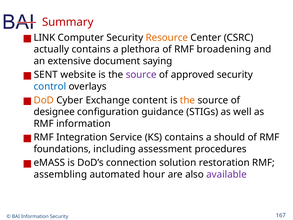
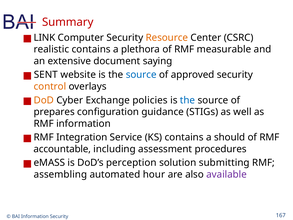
actually: actually -> realistic (51, 49)
broadening: broadening -> measurable (224, 49)
source colour: purple -> blue (141, 75)
control colour: blue -> orange (50, 86)
content: content -> policies (150, 100)
the colour: orange -> blue (188, 100)
designee: designee -> prepares (54, 112)
foundations: foundations -> accountable (62, 149)
connection: connection -> perception (131, 163)
restoration: restoration -> submitting (224, 163)
